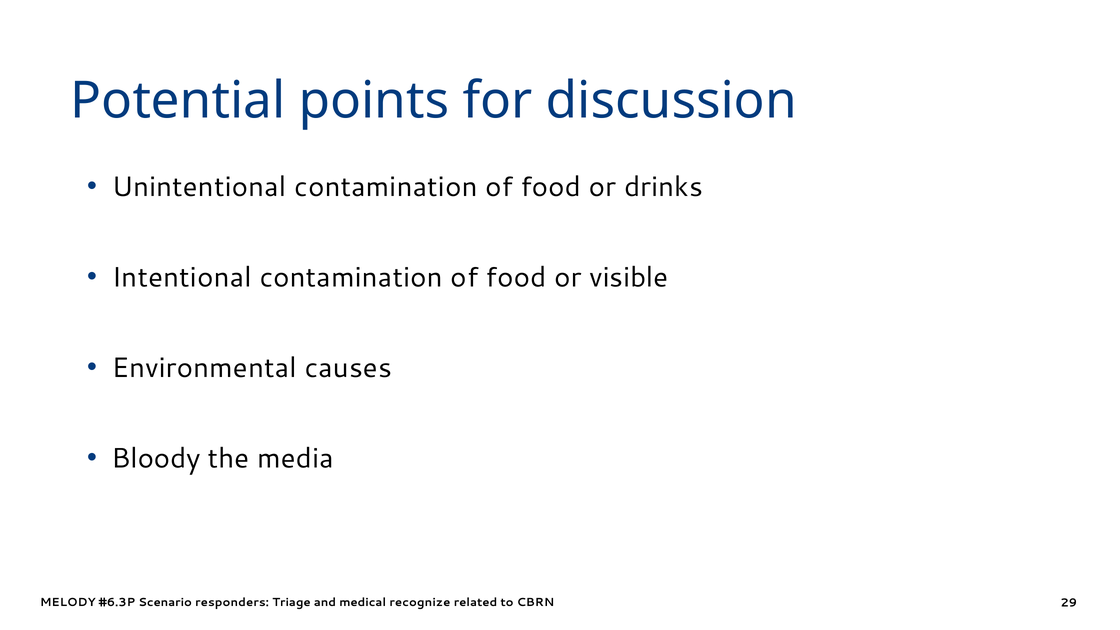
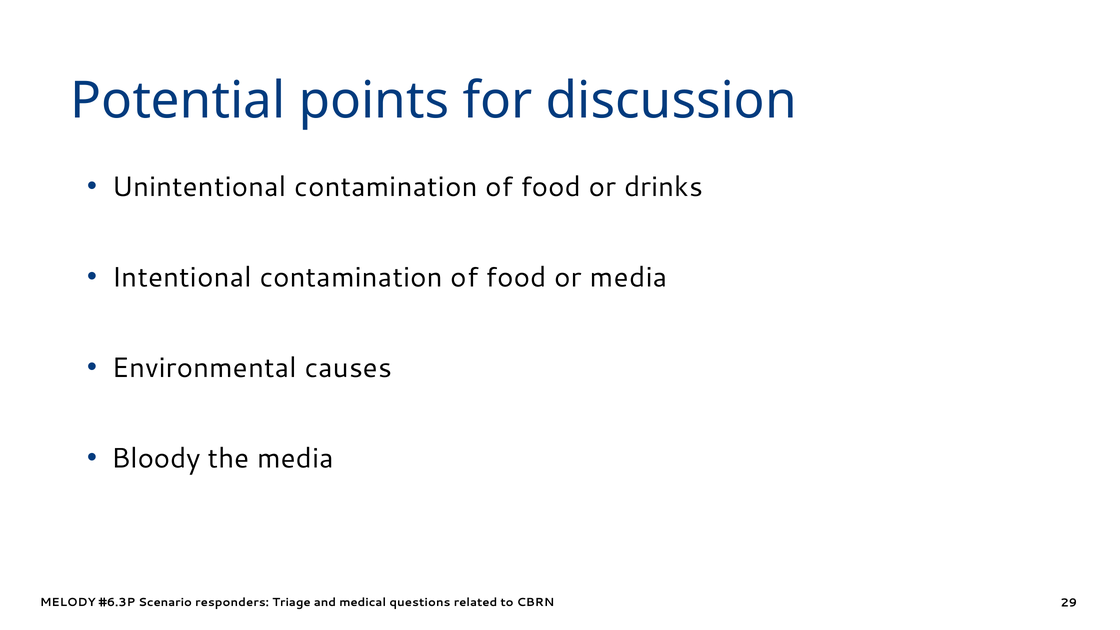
or visible: visible -> media (629, 278)
recognize: recognize -> questions (420, 602)
